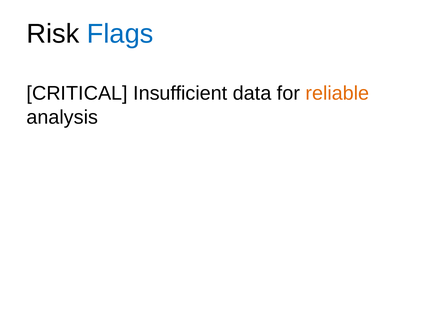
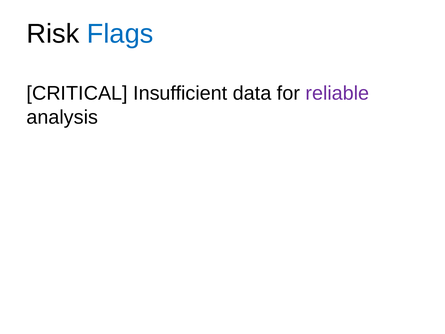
reliable colour: orange -> purple (337, 93)
